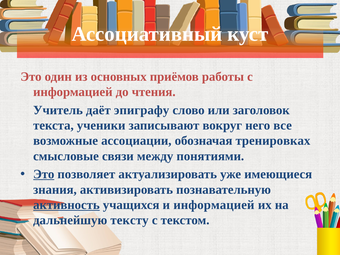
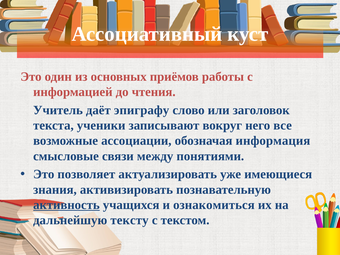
тренировках: тренировках -> информация (273, 141)
Это underline: present -> none (44, 174)
и информацией: информацией -> ознакомиться (214, 205)
